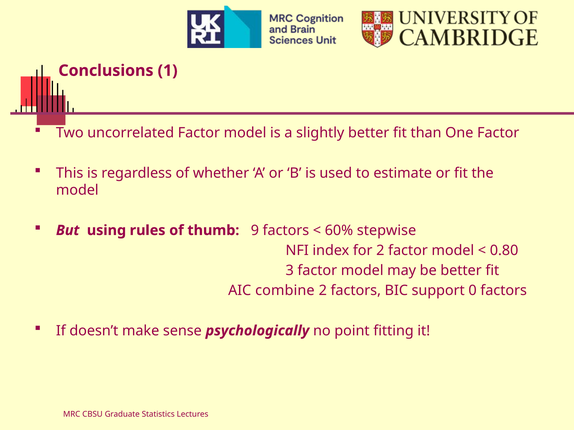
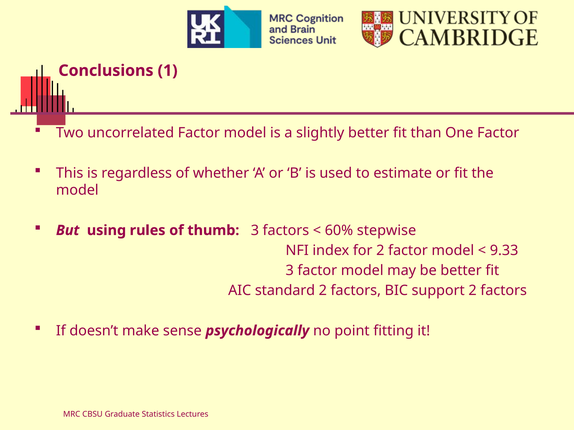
thumb 9: 9 -> 3 (255, 231)
0.80: 0.80 -> 9.33 (504, 251)
combine: combine -> standard (285, 291)
support 0: 0 -> 2 (473, 291)
